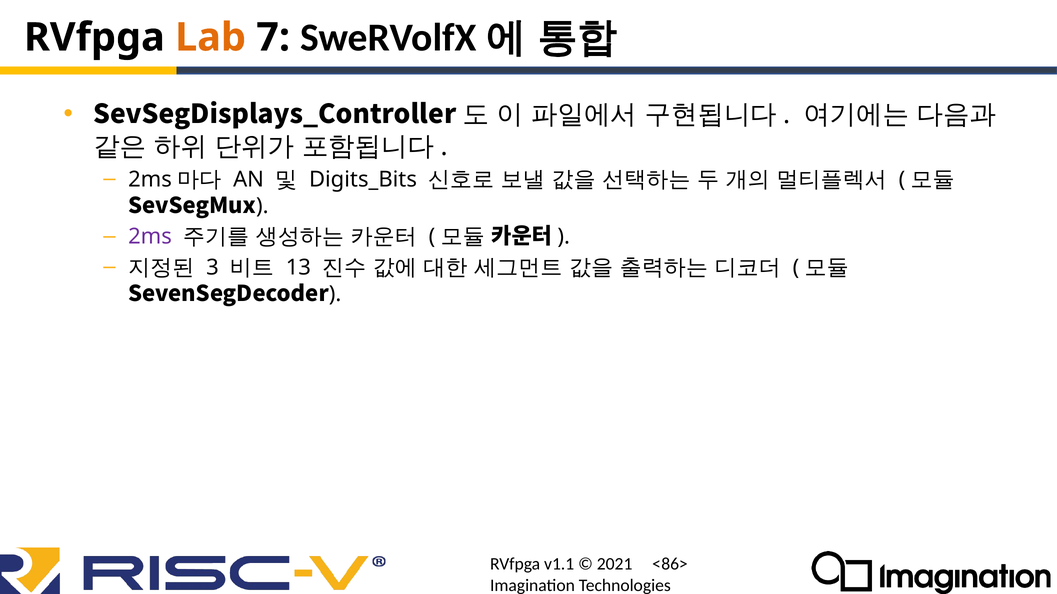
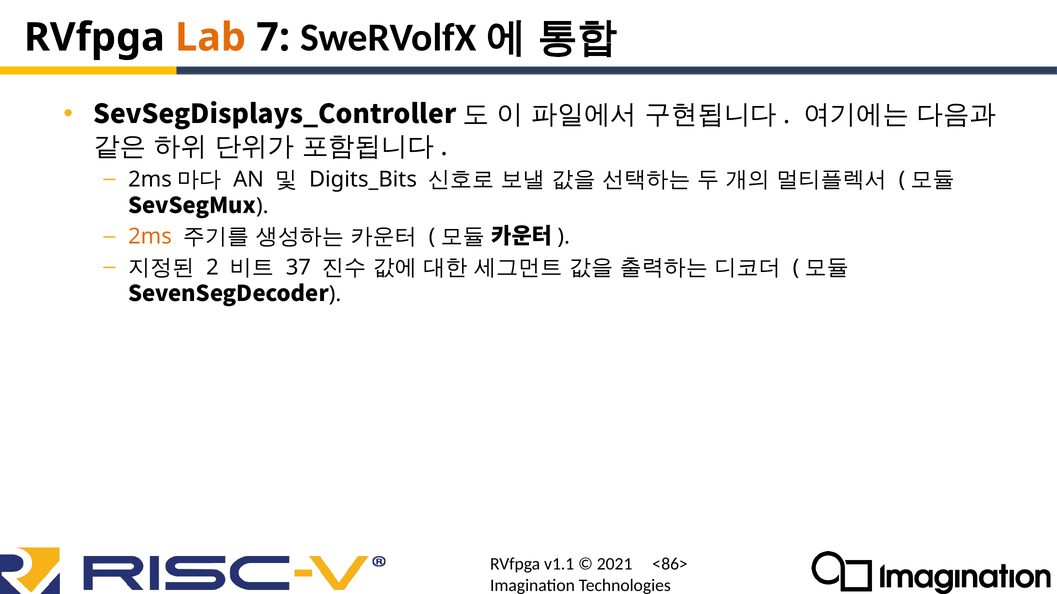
2ms colour: purple -> orange (150, 237)
3: 3 -> 2 (213, 268)
13: 13 -> 37 (298, 268)
